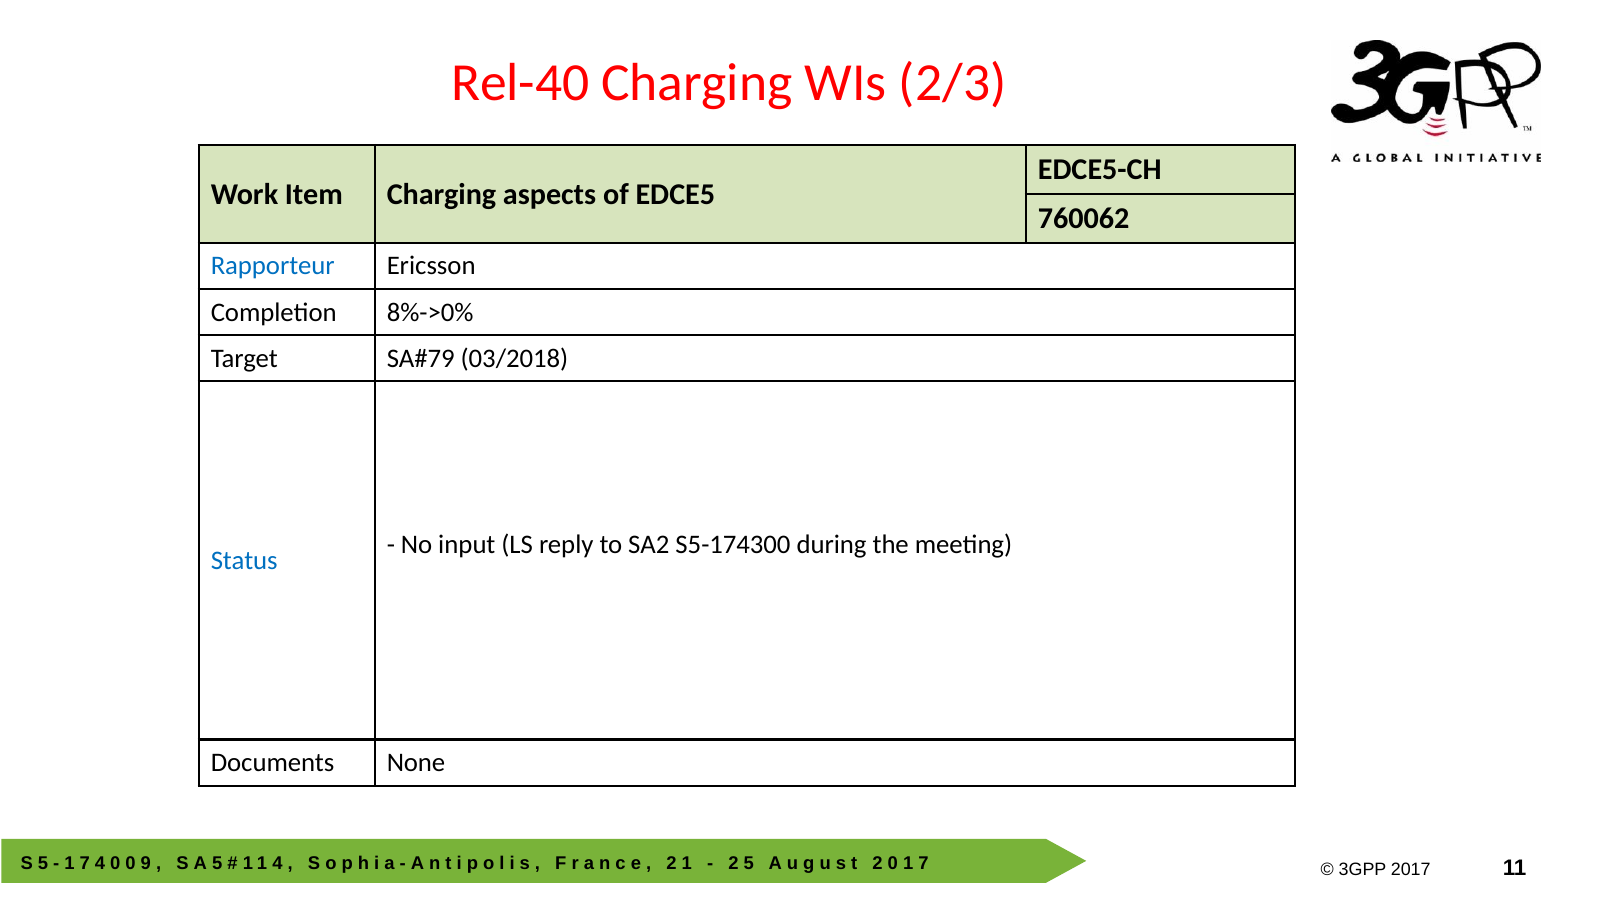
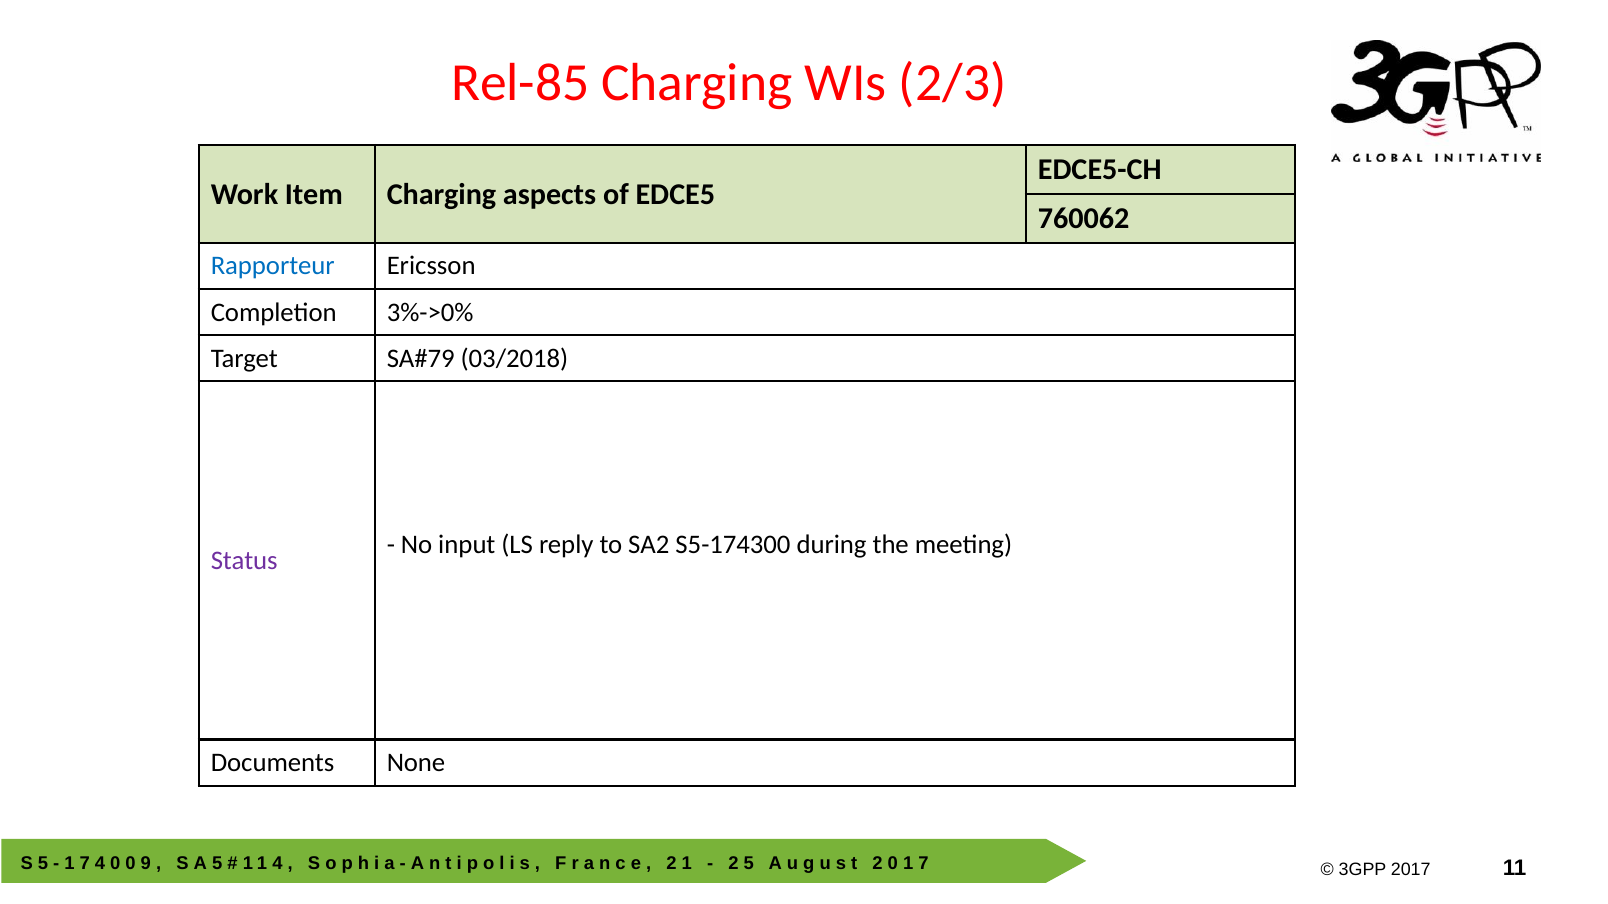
Rel-40: Rel-40 -> Rel-85 (520, 83)
8%->0%: 8%->0% -> 3%->0% (430, 313)
Status colour: blue -> purple (244, 561)
